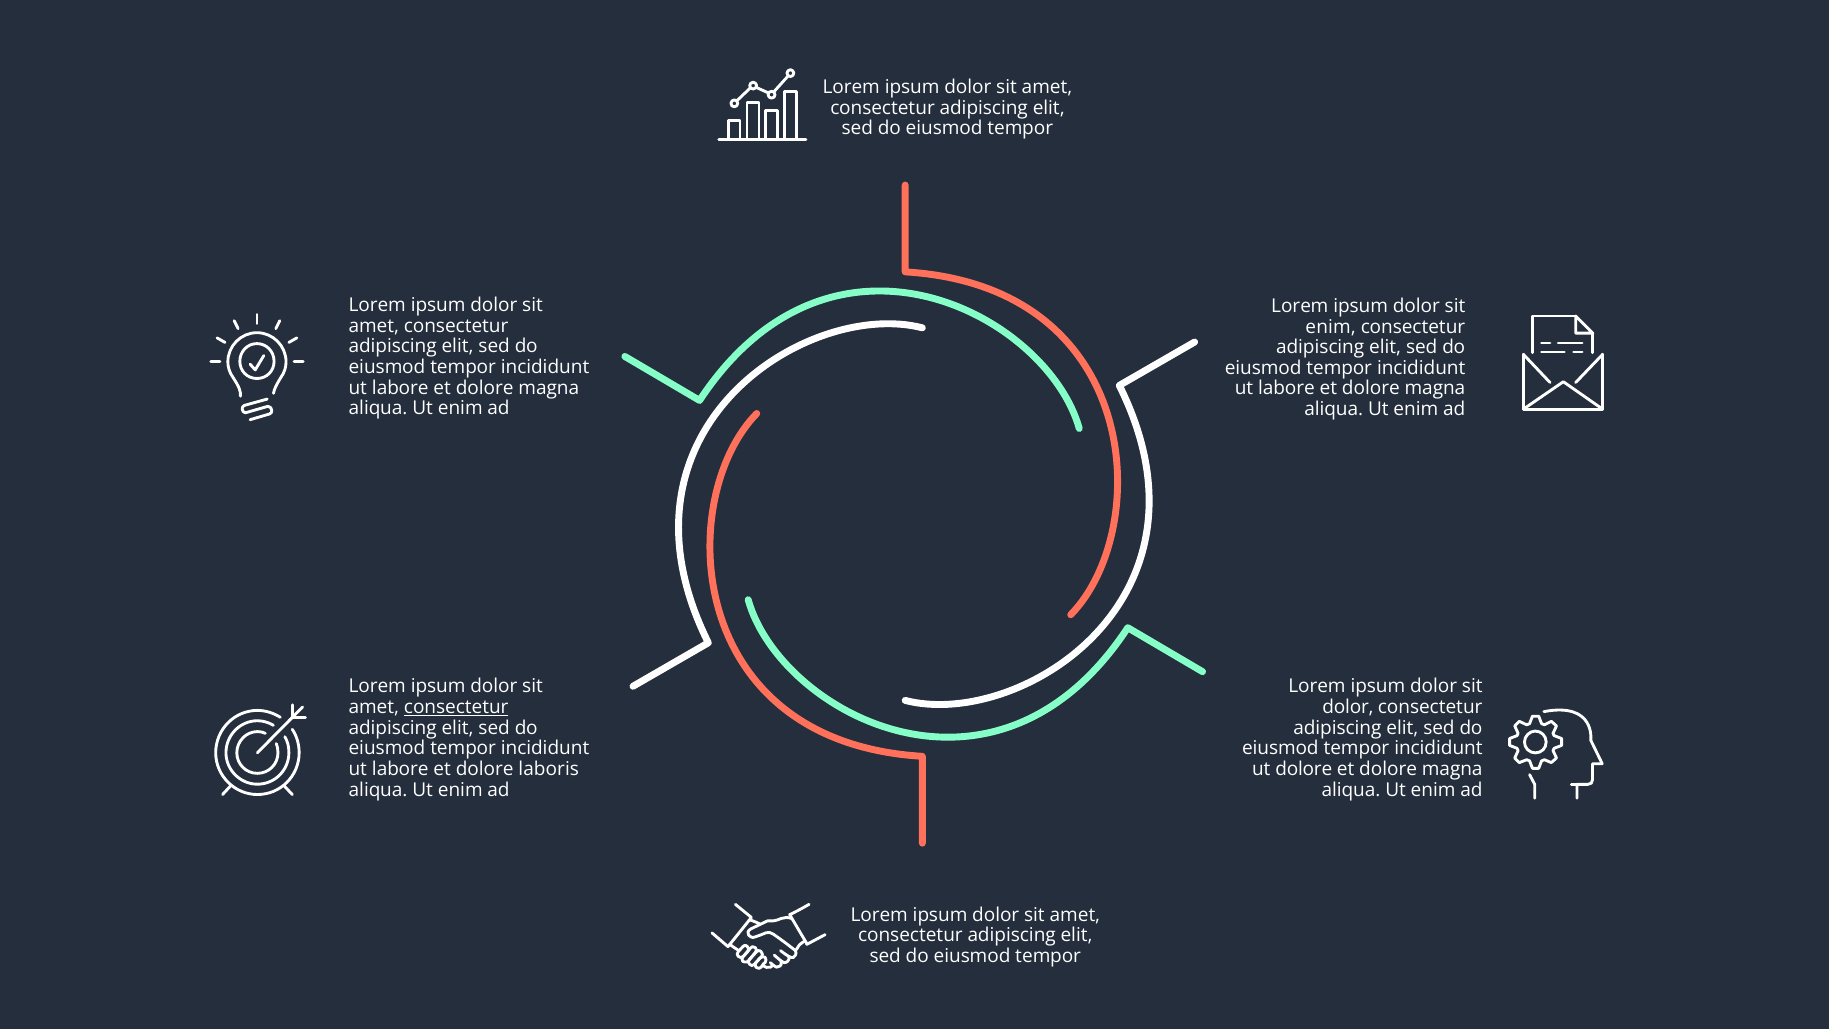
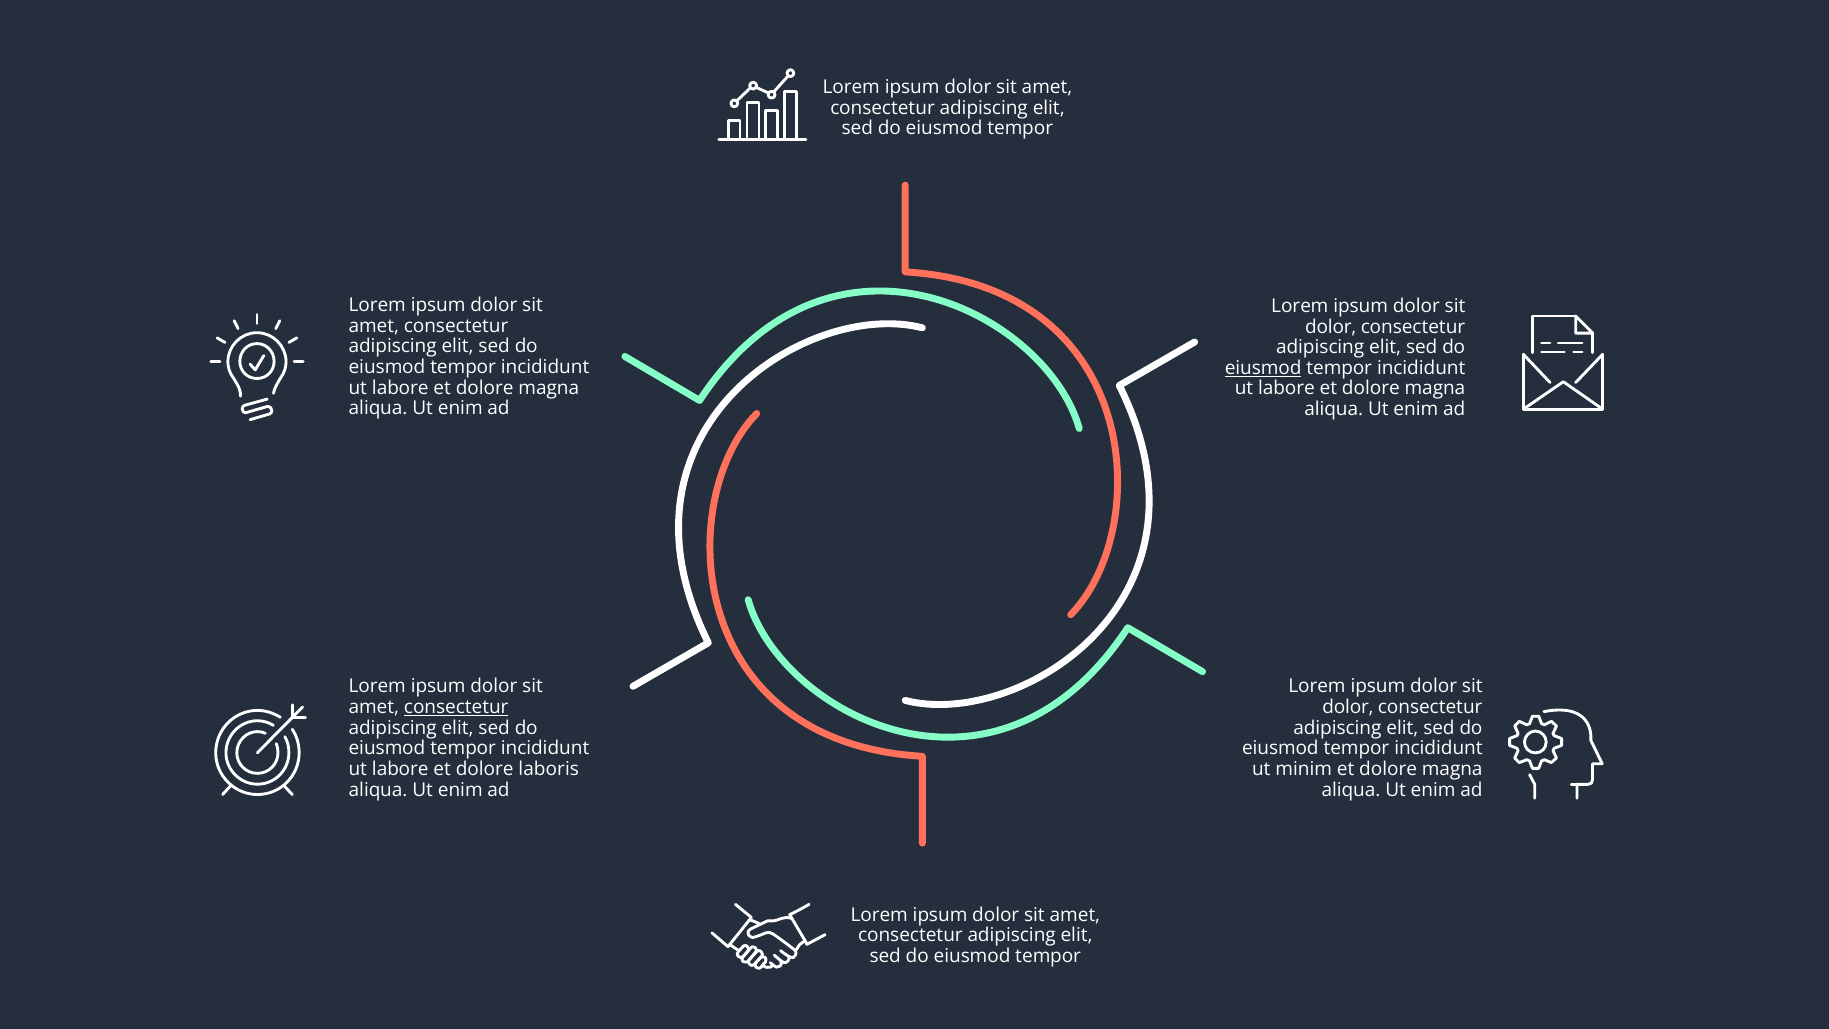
enim: enim -> dolor (1331, 327)
eiusmod underline: none -> present (1263, 368)
ut dolore: dolore -> minim (1304, 769)
